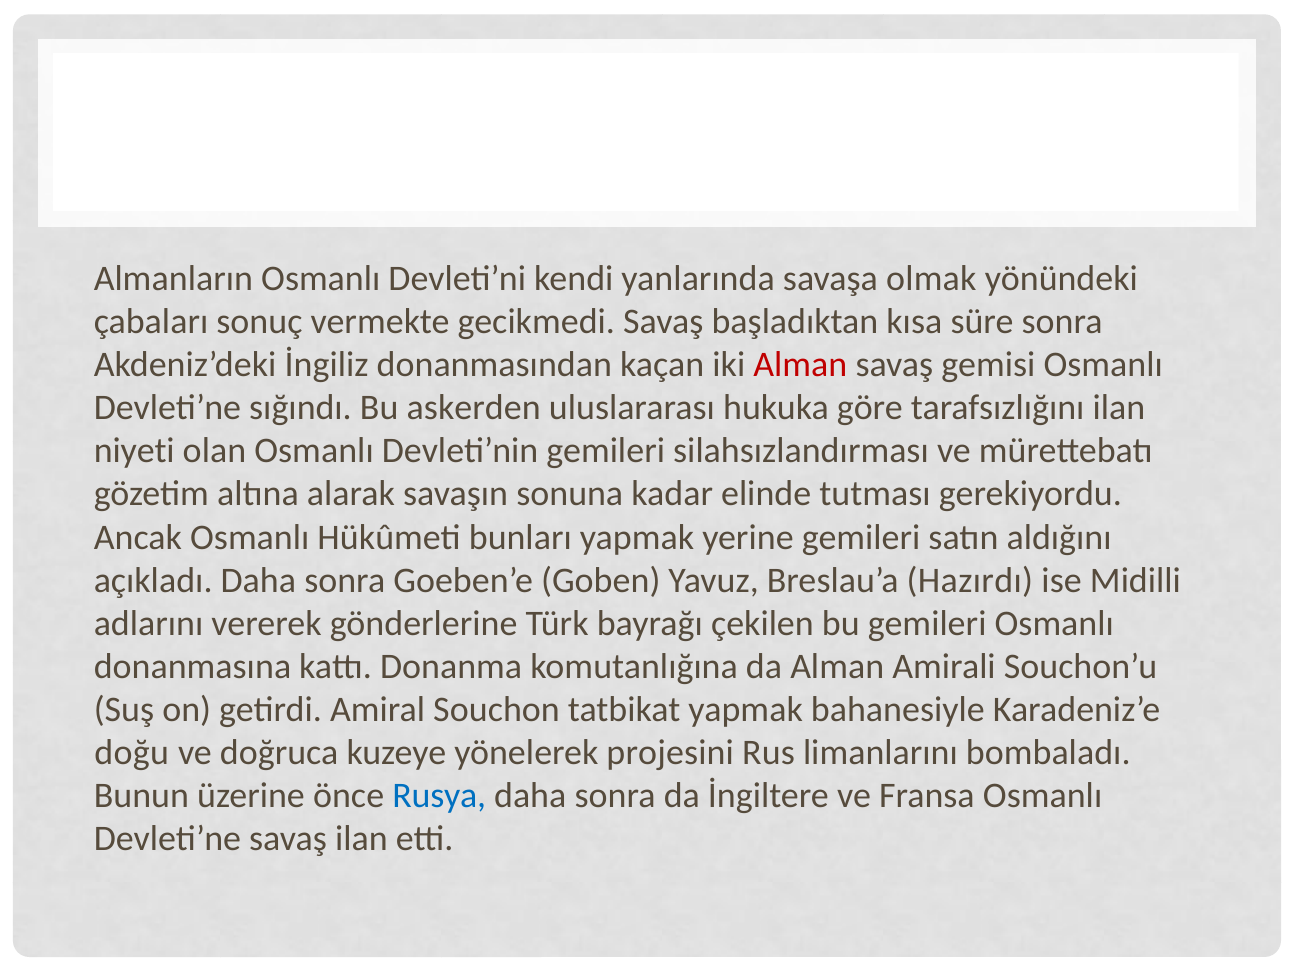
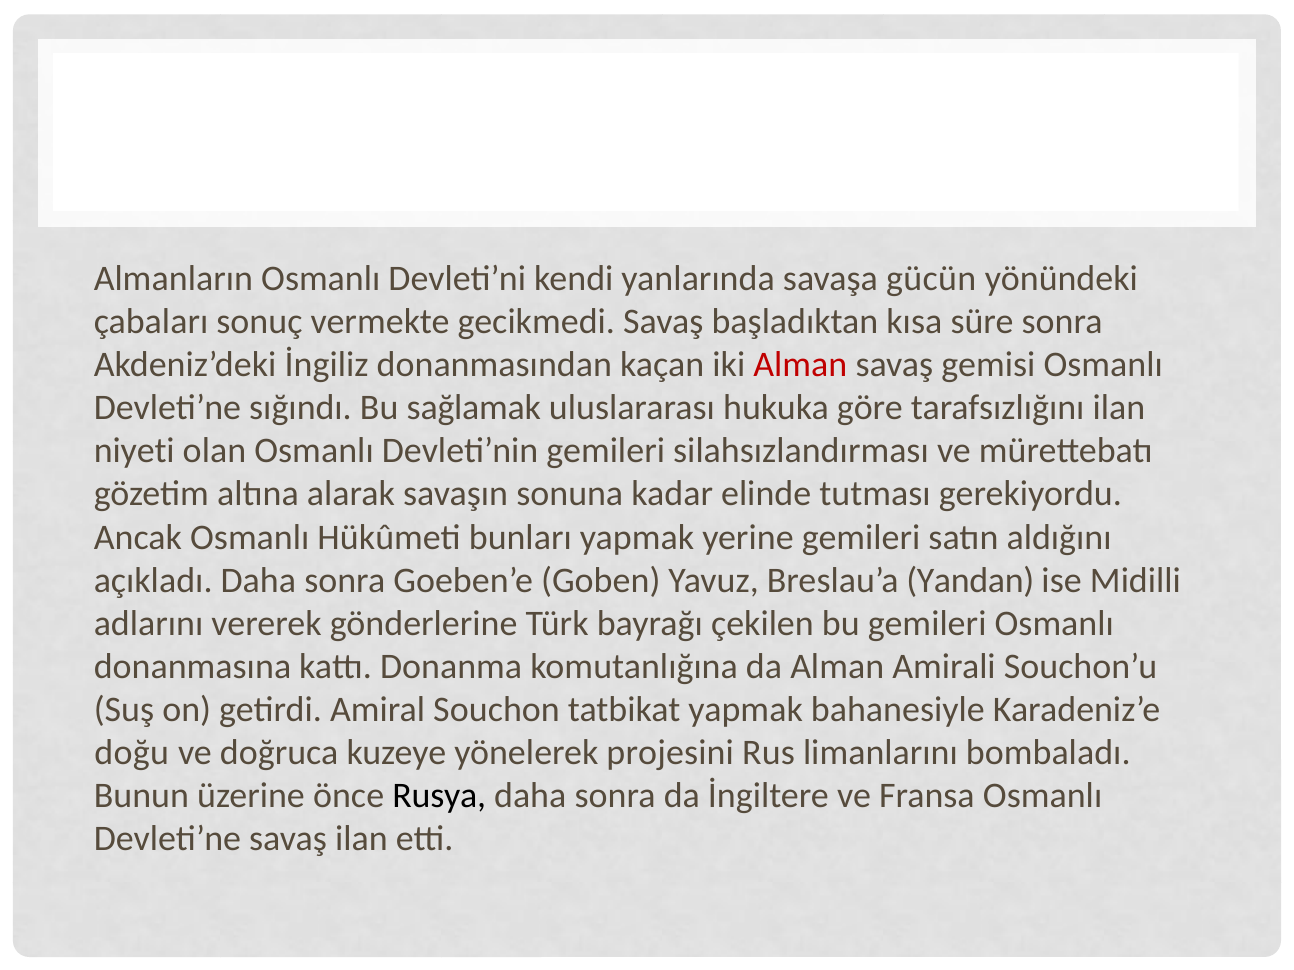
olmak: olmak -> gücün (931, 279)
askerden: askerden -> sağlamak (474, 408)
Hazırdı: Hazırdı -> Yandan (970, 581)
Rusya colour: blue -> black (439, 796)
